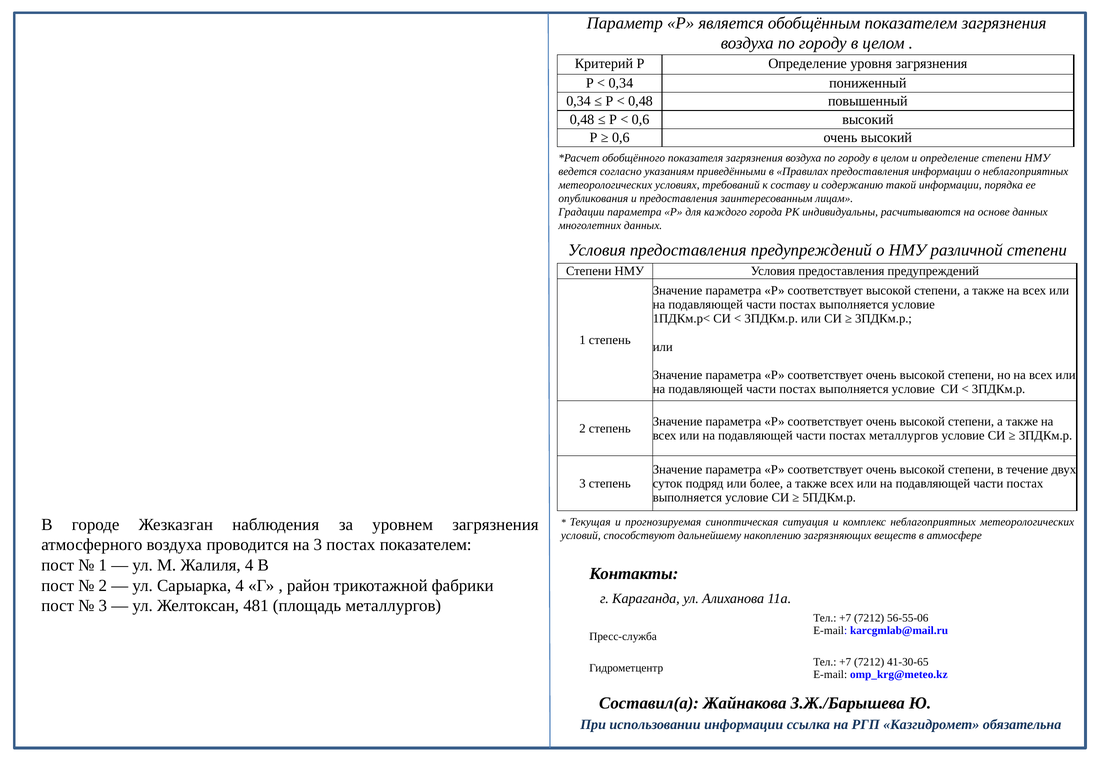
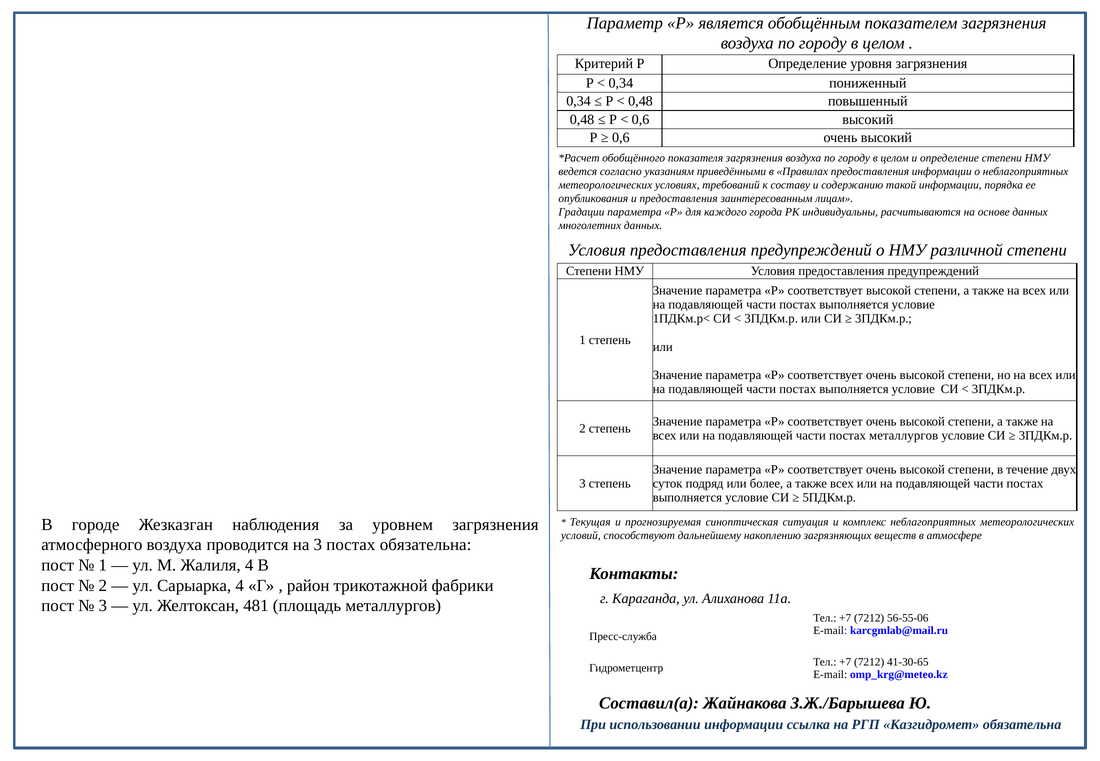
постах показателем: показателем -> обязательна (426, 545)
